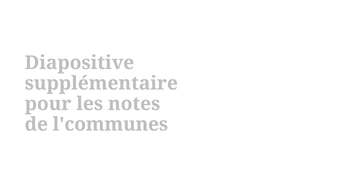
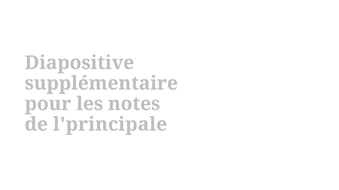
l'communes: l'communes -> l'principale (110, 125)
